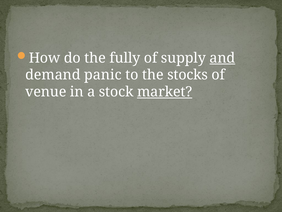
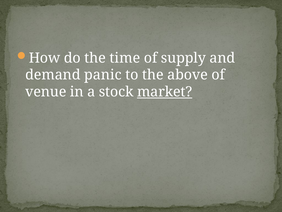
fully: fully -> time (125, 58)
and underline: present -> none (222, 58)
stocks: stocks -> above (188, 75)
